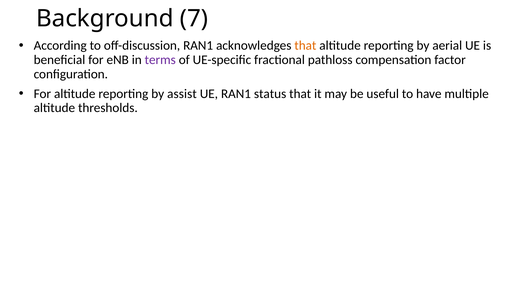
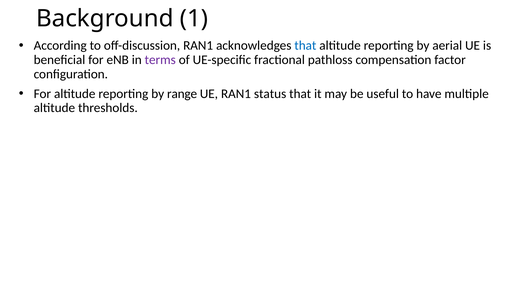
7: 7 -> 1 (194, 19)
that colour: orange -> blue (305, 46)
assist: assist -> range (182, 94)
